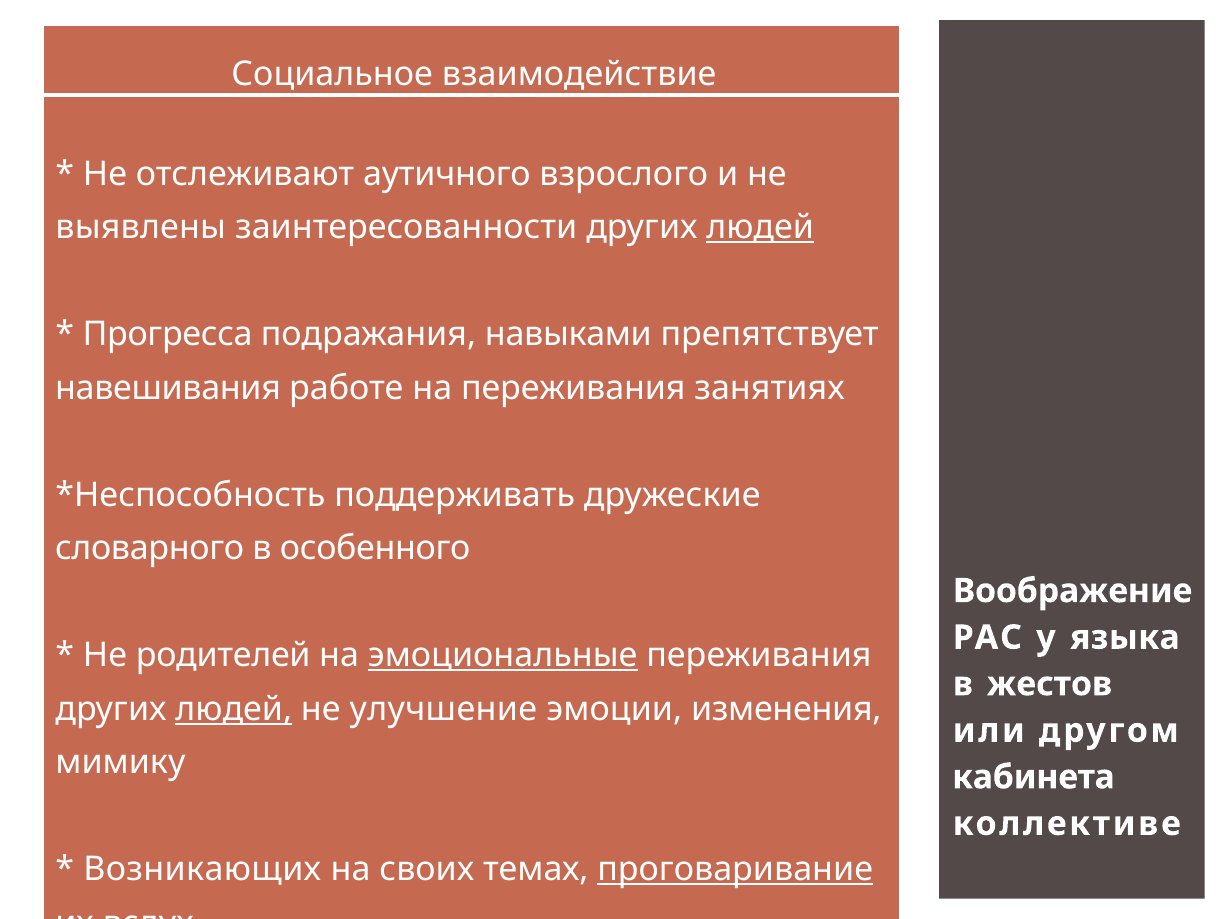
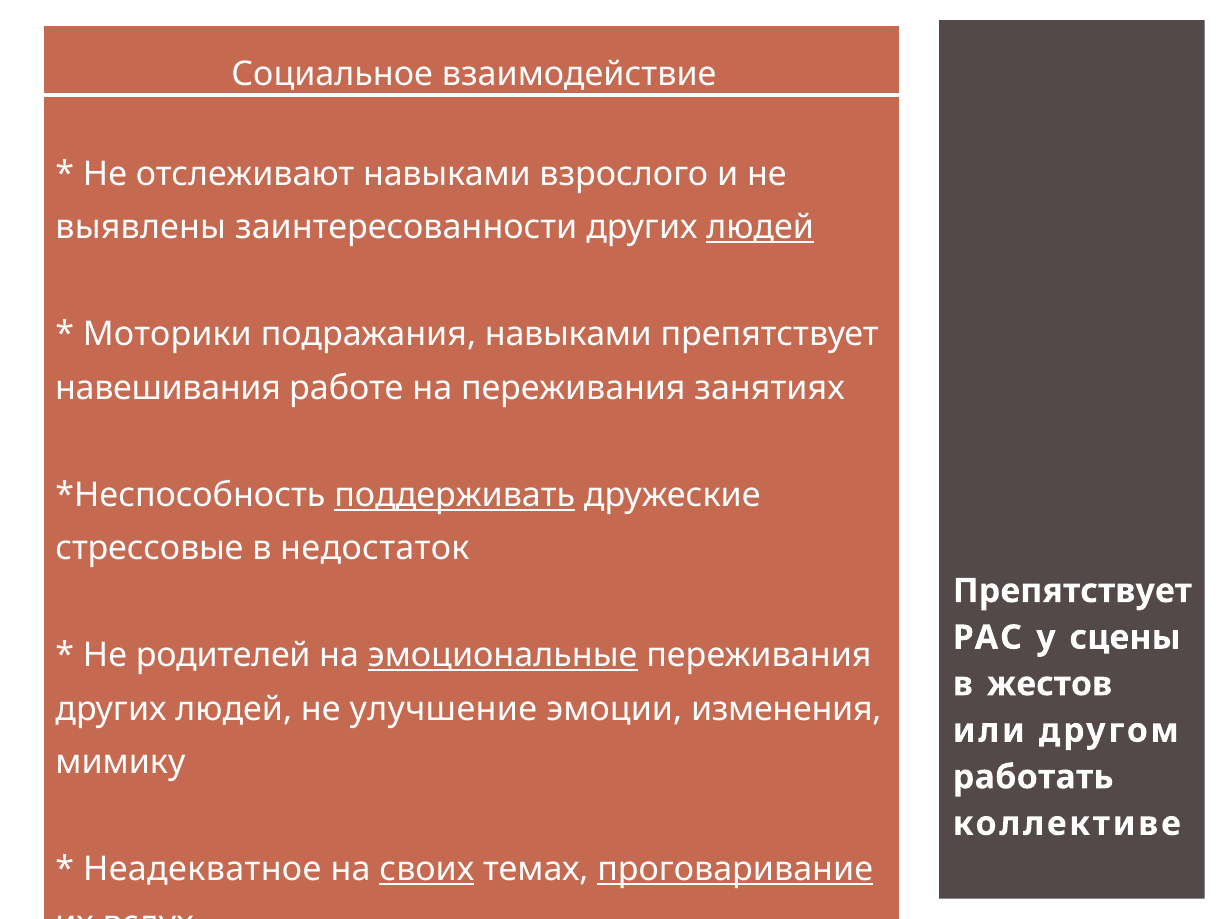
отслеживают аутичного: аутичного -> навыками (447, 174)
Прогресса: Прогресса -> Моторики (167, 334)
поддерживать underline: none -> present (455, 495)
словарного: словарного -> стрессовые (149, 548)
особенного: особенного -> недостаток (375, 548)
Воображение: Воображение -> Препятствует (1072, 591)
языка: языка -> сцены (1125, 637)
людей underline: present -> none (234, 709)
кабинета: кабинета -> работать (1033, 777)
Возникающих: Возникающих -> Неадекватное (202, 869)
своих underline: none -> present (427, 869)
